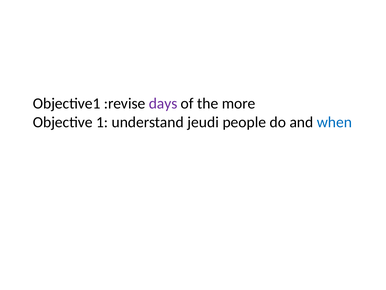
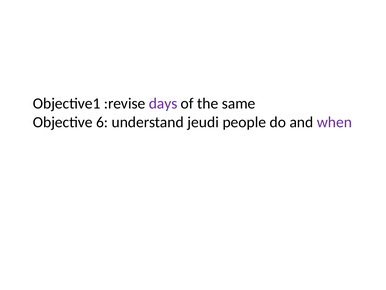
more: more -> same (239, 103)
1: 1 -> 6 (102, 122)
when colour: blue -> purple (334, 122)
